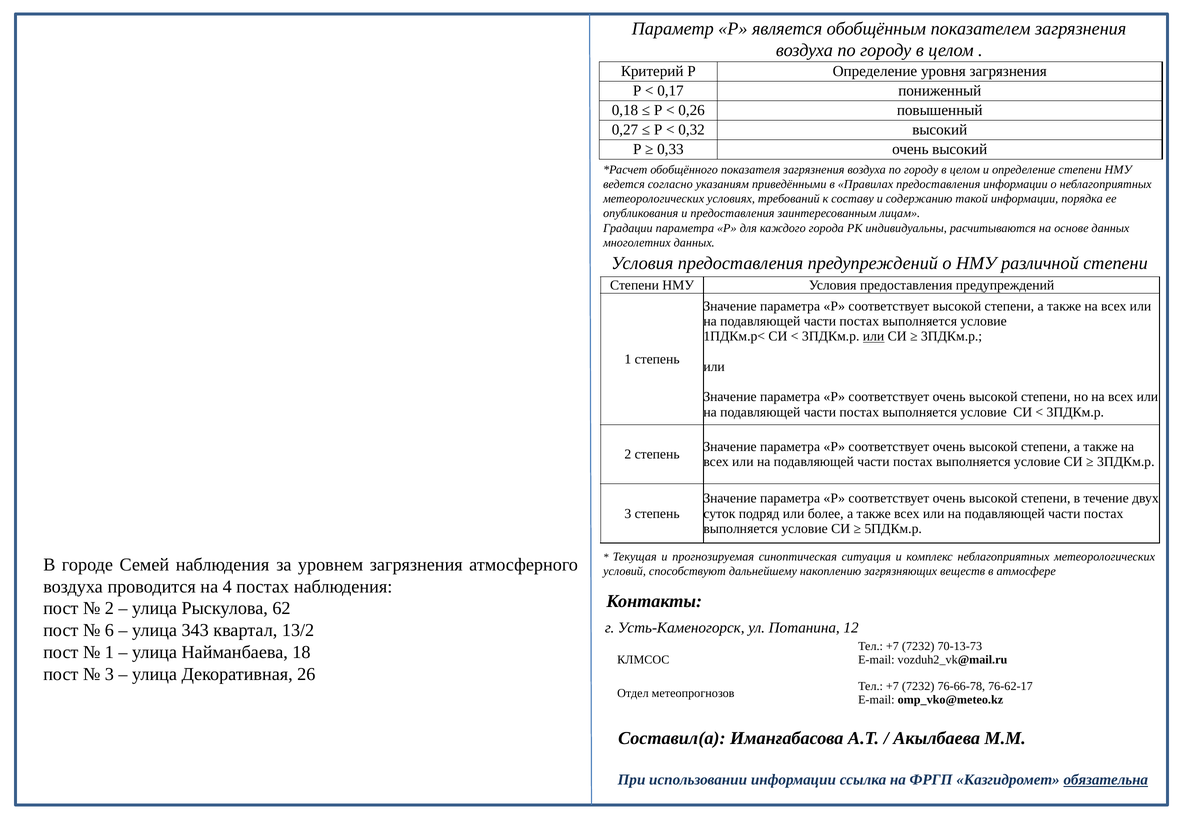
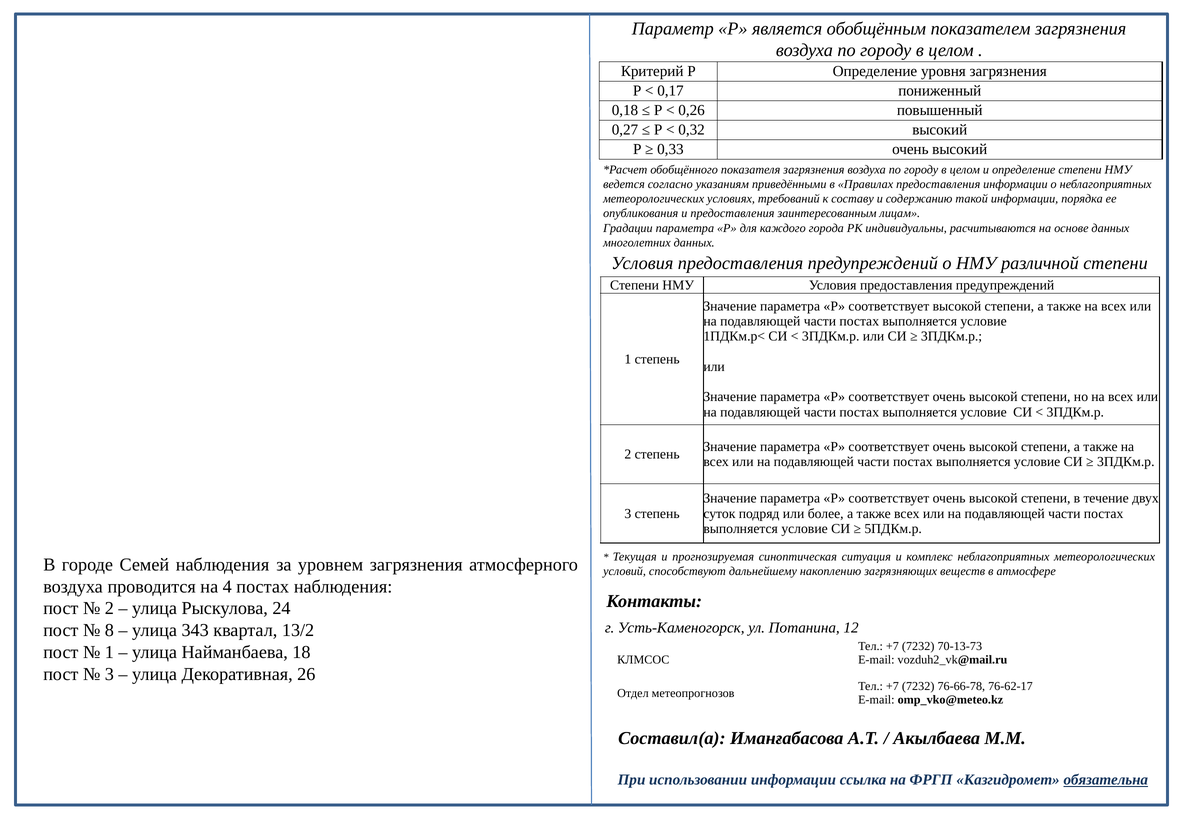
или underline: present -> none (874, 336)
62: 62 -> 24 (281, 608)
6: 6 -> 8 (109, 630)
